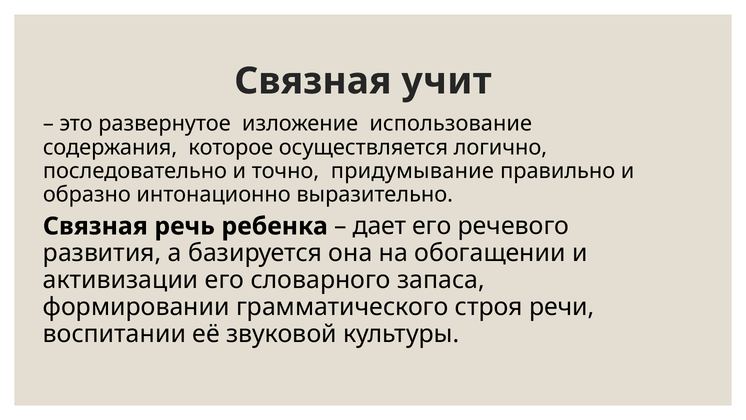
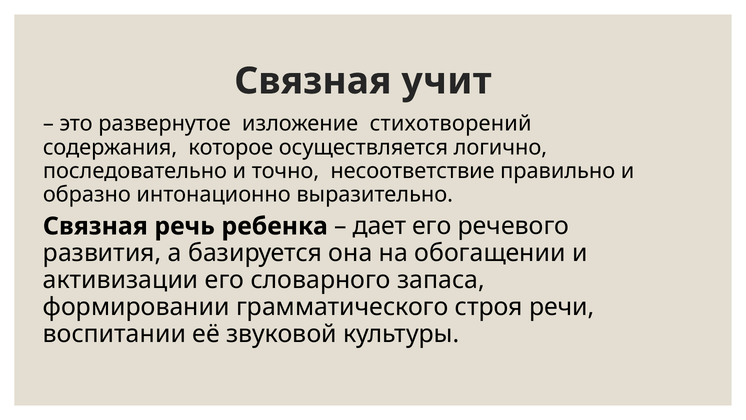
использование: использование -> стихотворений (451, 124)
придумывание: придумывание -> несоответствие (413, 171)
